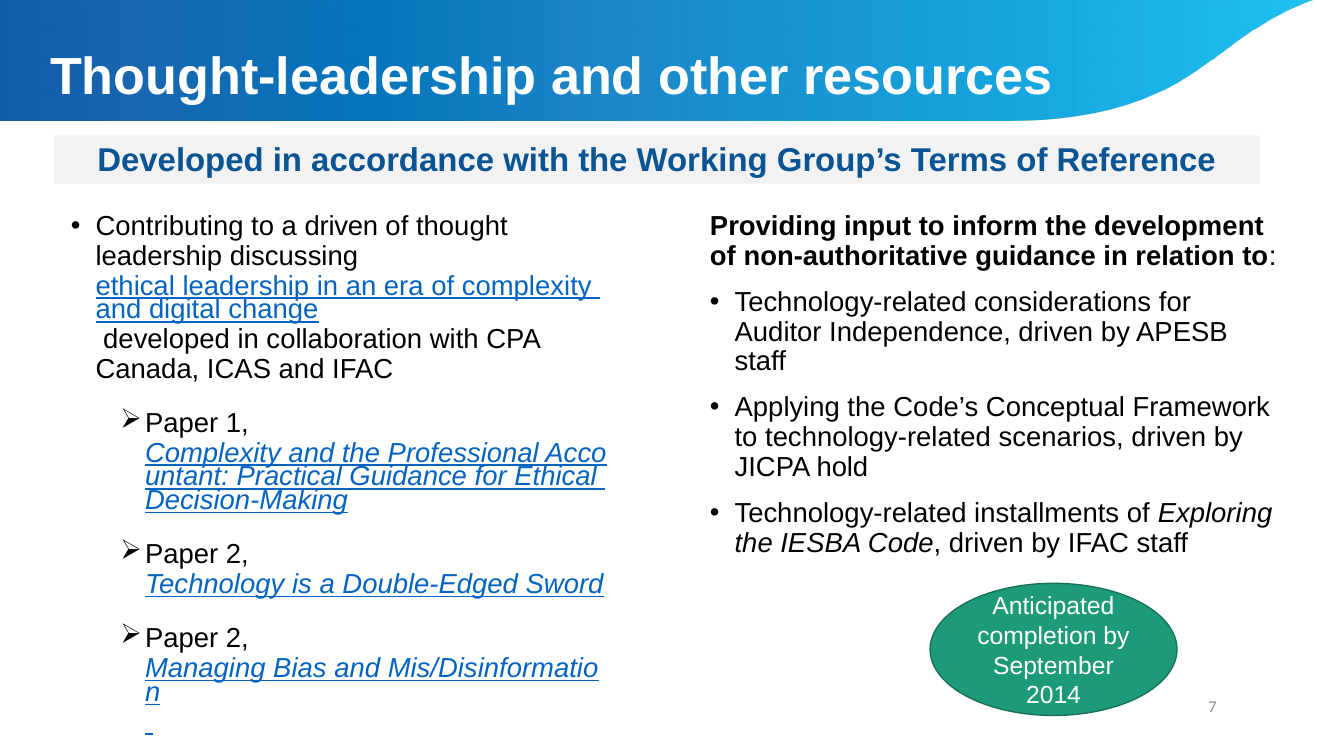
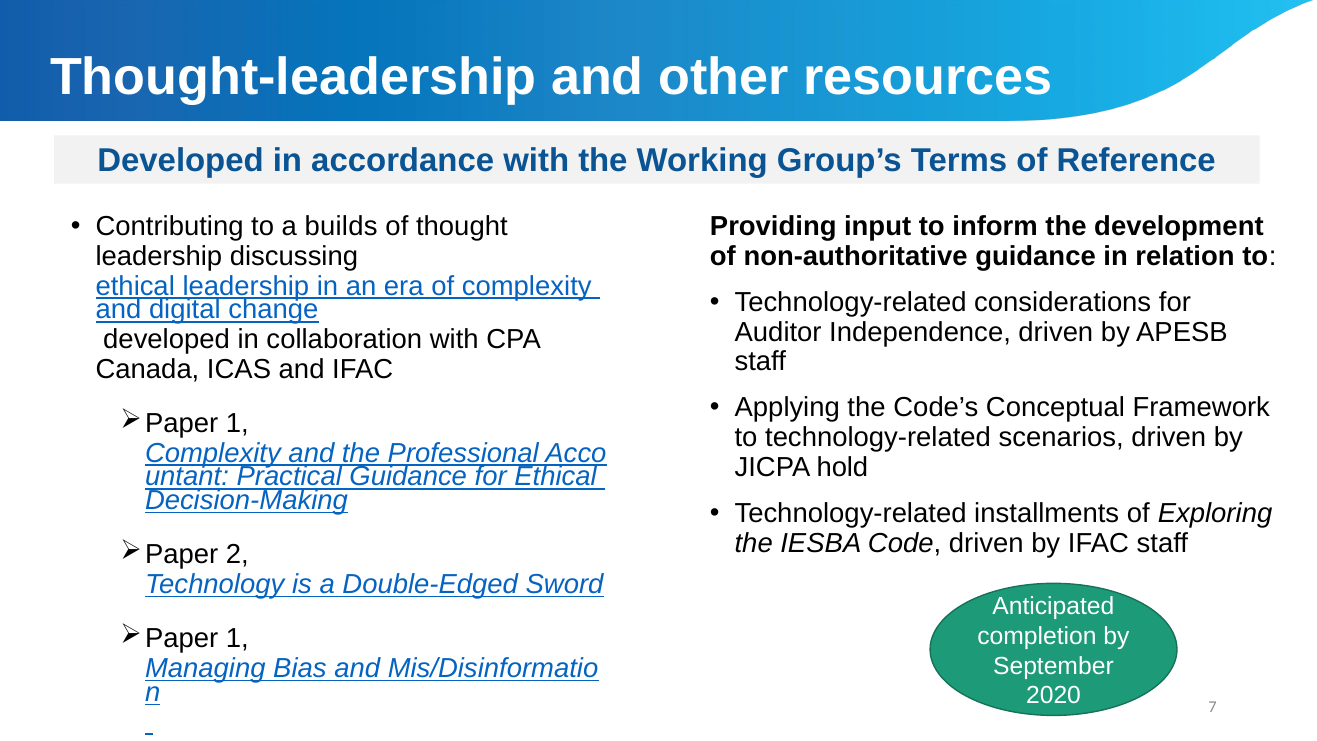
a driven: driven -> builds (341, 227)
2: 2 -> 1 (237, 639)
2014: 2014 -> 2020 (1054, 695)
